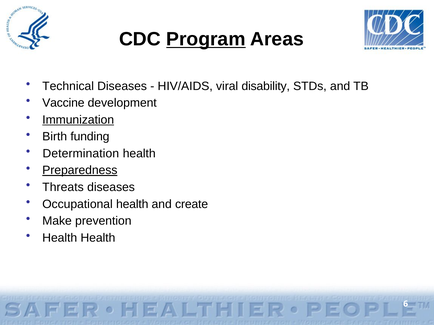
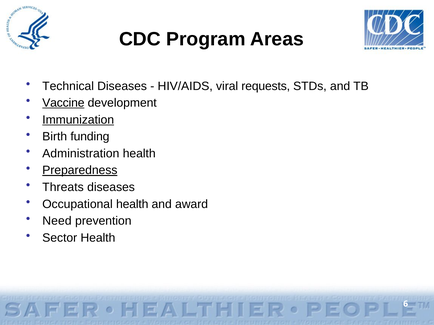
Program underline: present -> none (206, 39)
disability: disability -> requests (266, 86)
Vaccine underline: none -> present (63, 103)
Determination: Determination -> Administration (81, 154)
create: create -> award (192, 204)
Make: Make -> Need (57, 221)
Health: Health -> Sector (60, 238)
